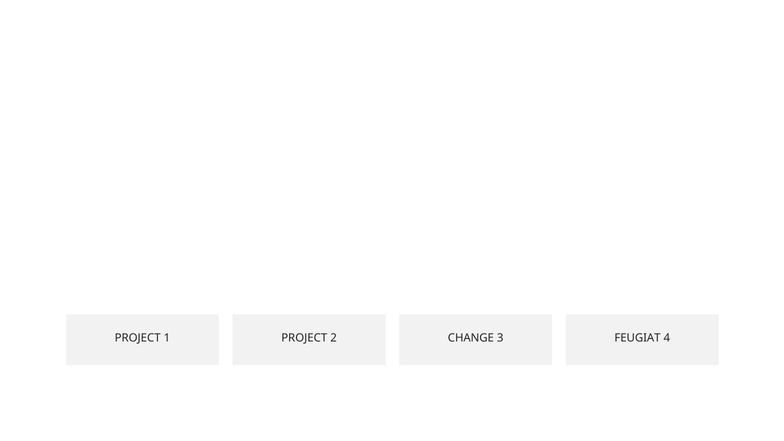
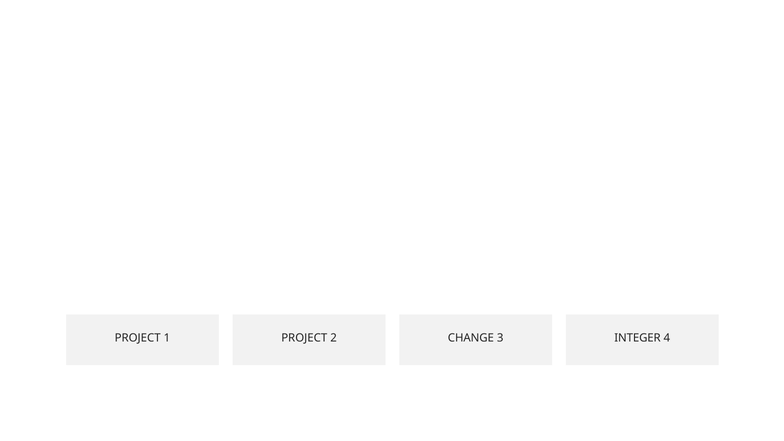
FEUGIAT: FEUGIAT -> INTEGER (638, 338)
